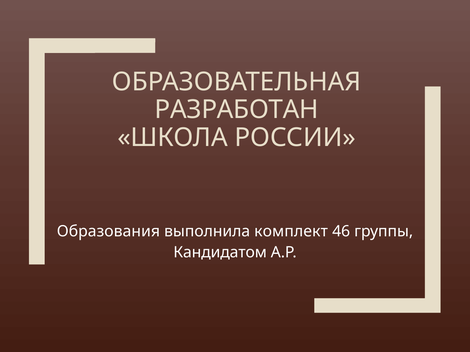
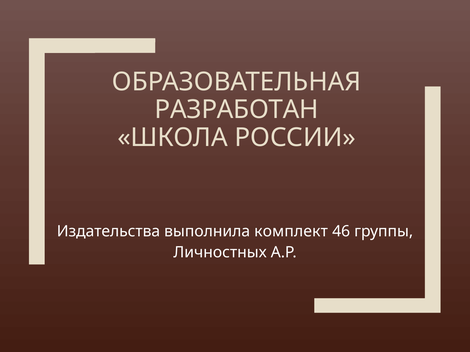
Образования: Образования -> Издательства (108, 232)
Кандидатом: Кандидатом -> Личностных (220, 253)
